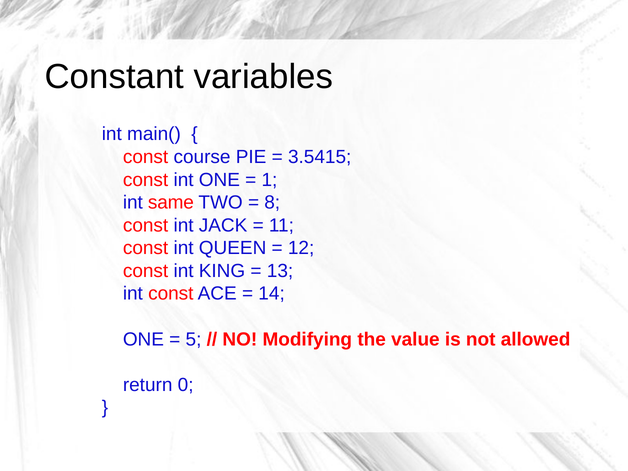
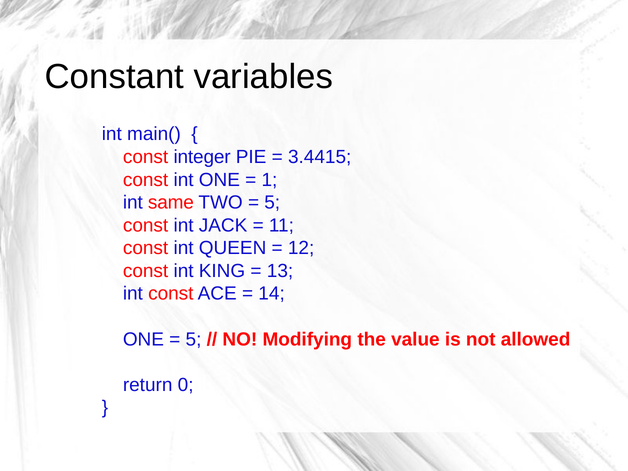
course: course -> integer (202, 157)
3.5415: 3.5415 -> 3.4415 (320, 157)
8: 8 -> 5 (272, 203)
